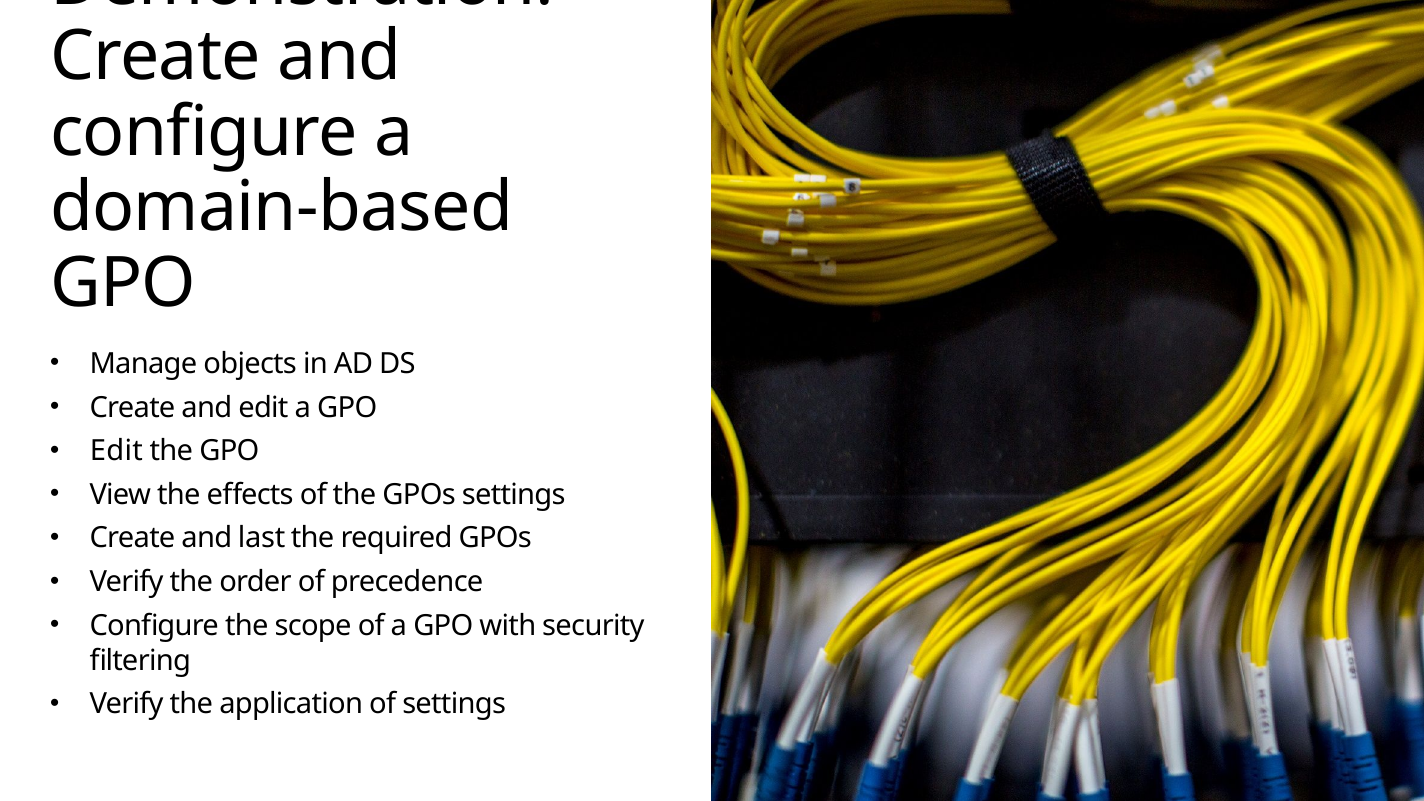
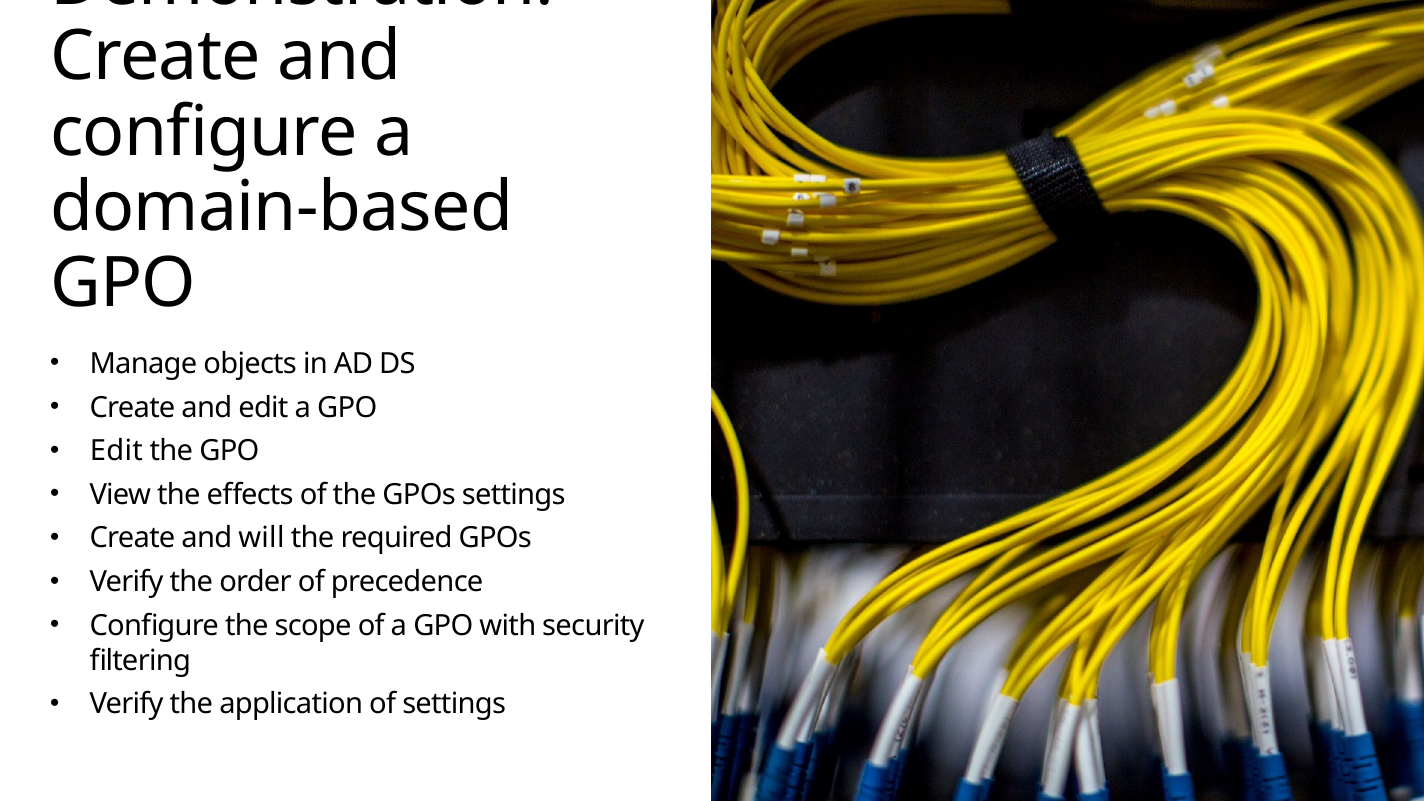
last: last -> will (261, 538)
